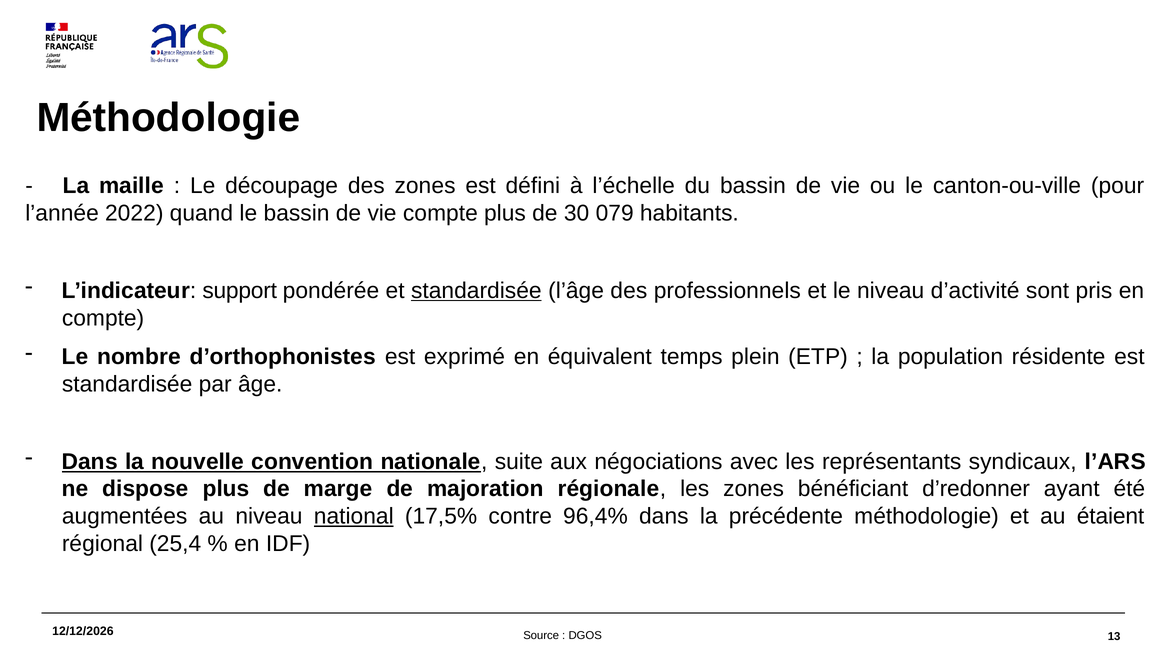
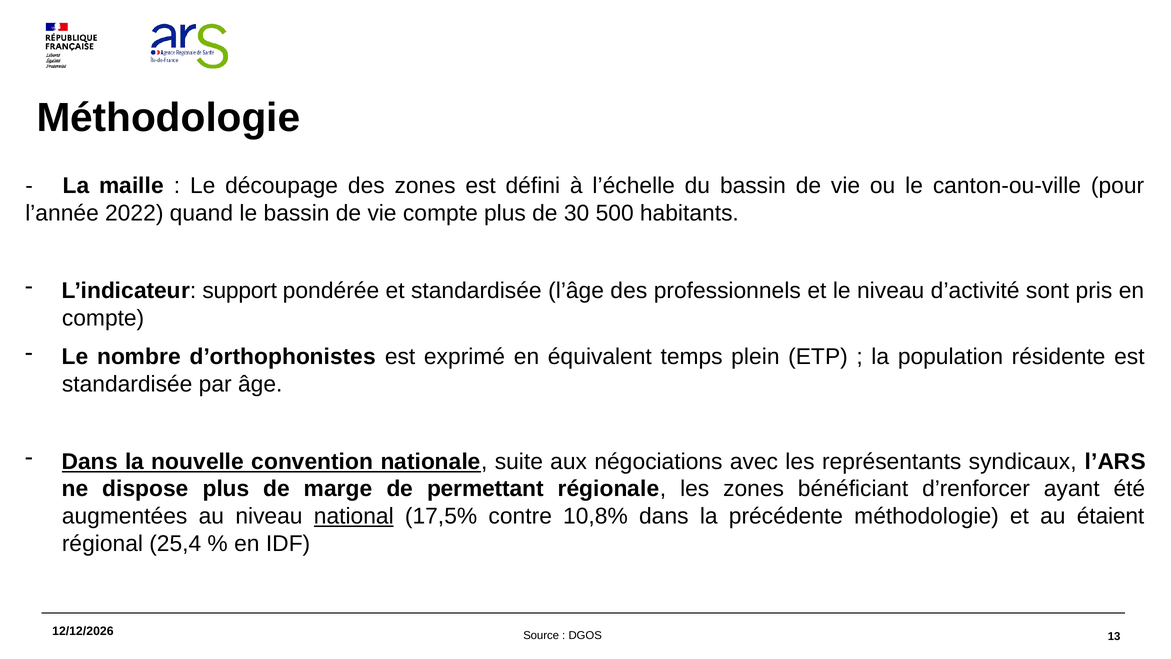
079: 079 -> 500 (615, 213)
standardisée underline: present -> none (476, 291)
majoration: majoration -> permettant (485, 489)
d’redonner: d’redonner -> d’renforcer (976, 489)
96,4%: 96,4% -> 10,8% (595, 516)
